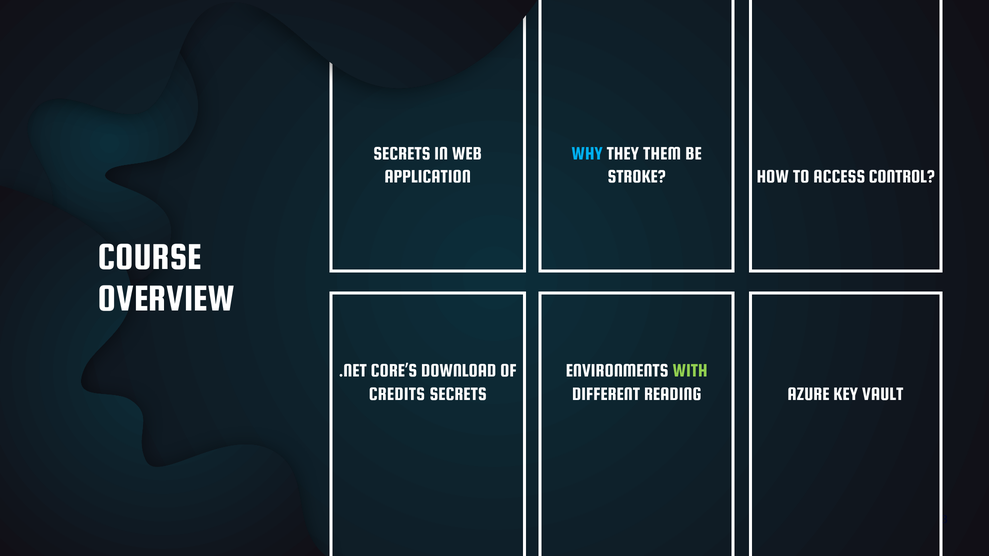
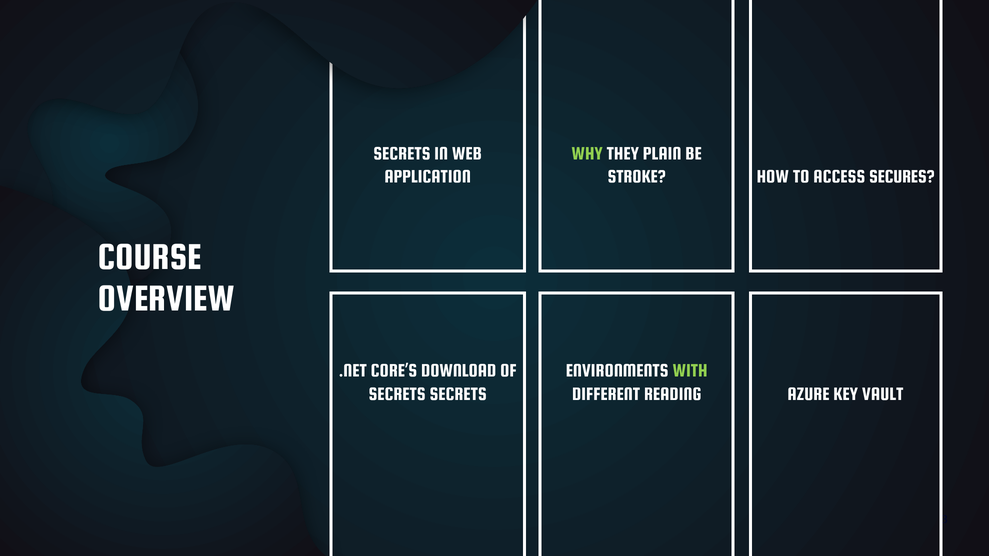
WHY colour: light blue -> light green (587, 153)
THEM: THEM -> PLAIN (662, 153)
CONTROL: CONTROL -> SECURES (902, 177)
CREDITS: CREDITS -> SECRETS (397, 394)
